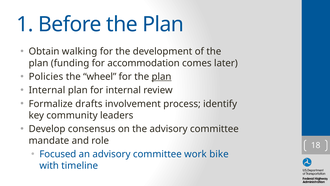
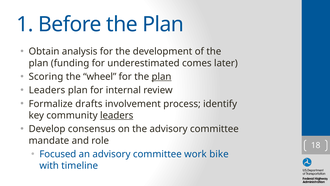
walking: walking -> analysis (80, 51)
accommodation: accommodation -> underestimated (143, 63)
Policies: Policies -> Scoring (46, 77)
Internal: Internal -> Leaders (47, 90)
leaders underline: none -> present (117, 115)
